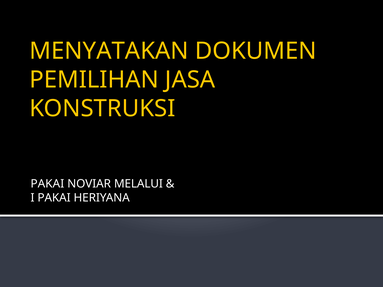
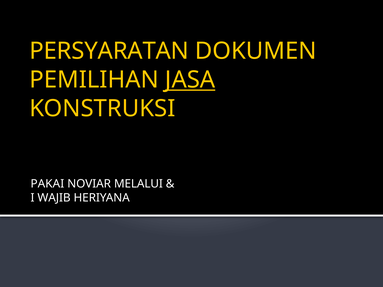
MENYATAKAN: MENYATAKAN -> PERSYARATAN (109, 51)
JASA underline: none -> present (190, 80)
I PAKAI: PAKAI -> WAJIB (54, 198)
